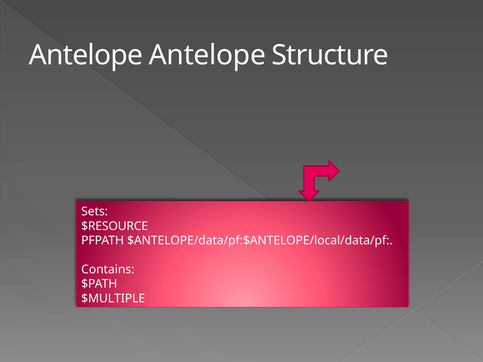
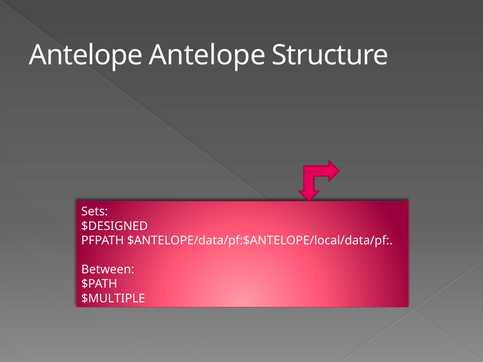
$RESOURCE: $RESOURCE -> $DESIGNED (115, 226)
Contains: Contains -> Between (108, 270)
